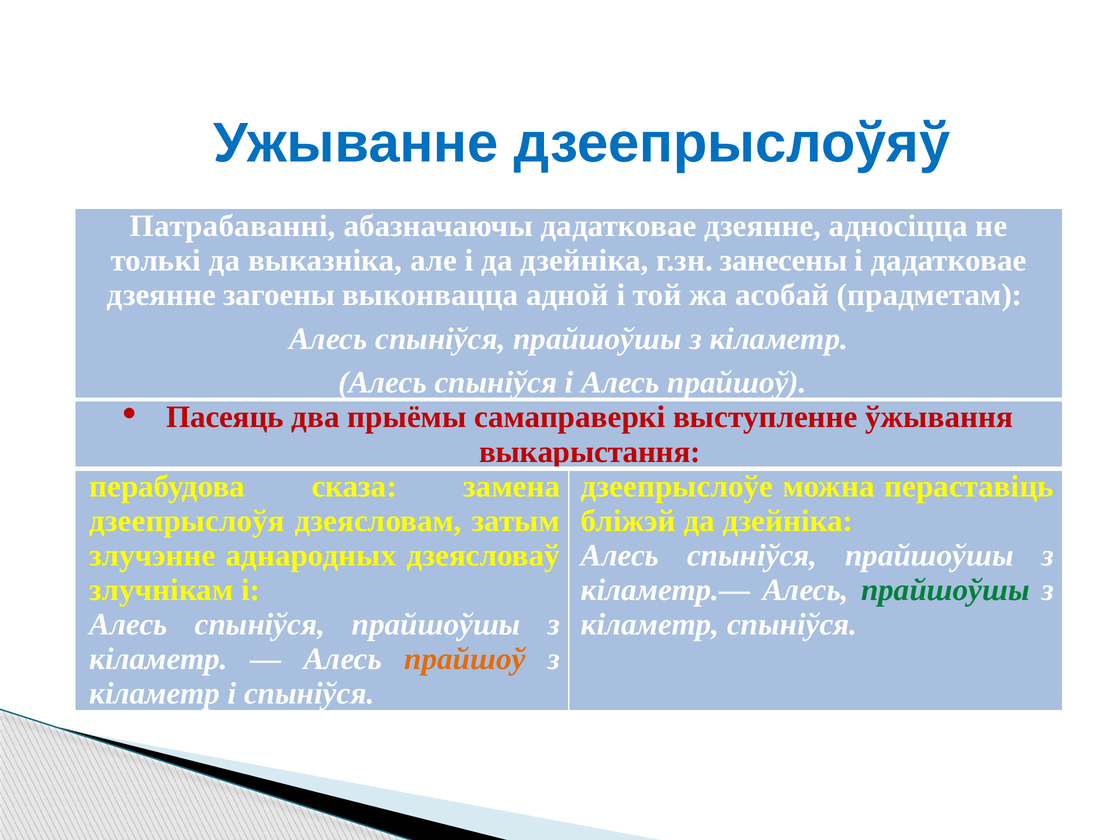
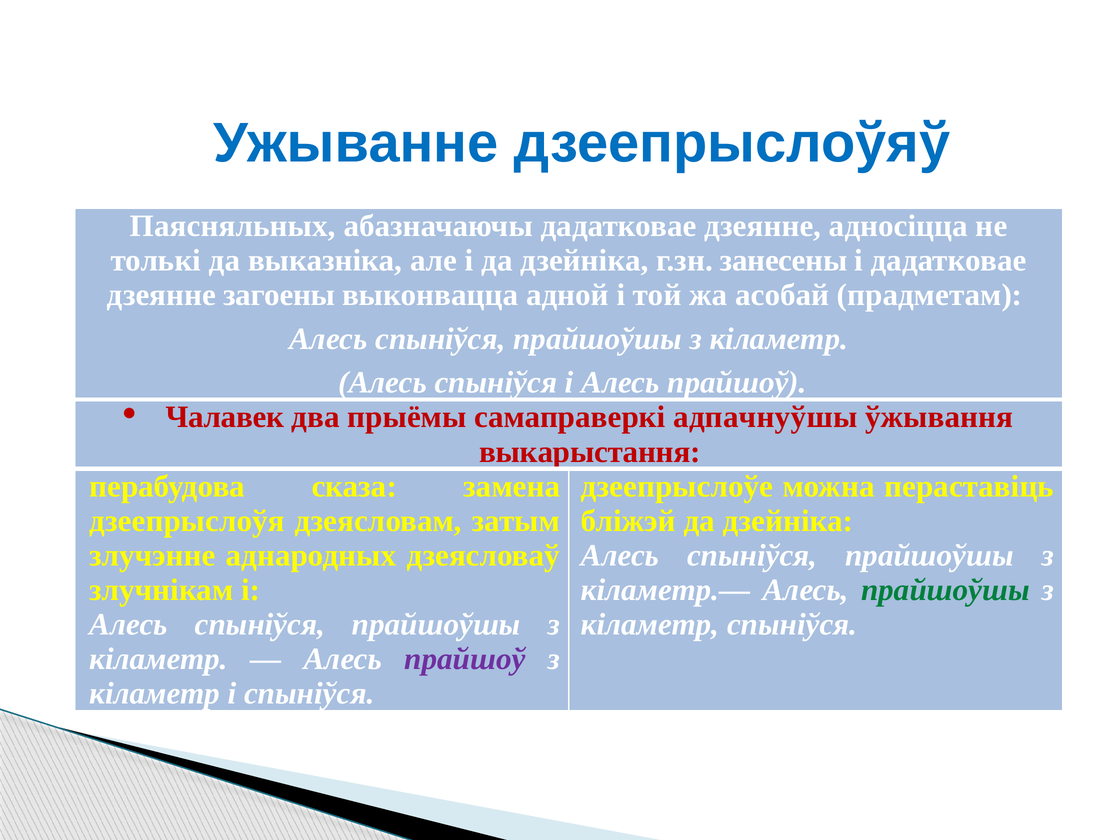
Патрабаванні: Патрабаванні -> Паясняльных (233, 226)
Пасеяць: Пасеяць -> Чалавек (225, 417)
выступленне: выступленне -> адпачнуўшы (765, 417)
прайшоў colour: orange -> purple (465, 659)
